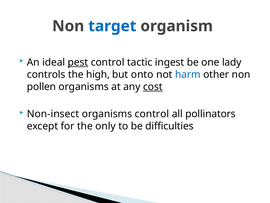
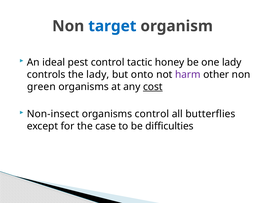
pest underline: present -> none (78, 62)
ingest: ingest -> honey (170, 62)
the high: high -> lady (98, 74)
harm colour: blue -> purple (188, 74)
pollen: pollen -> green (41, 86)
pollinators: pollinators -> butterflies (210, 114)
only: only -> case (106, 126)
